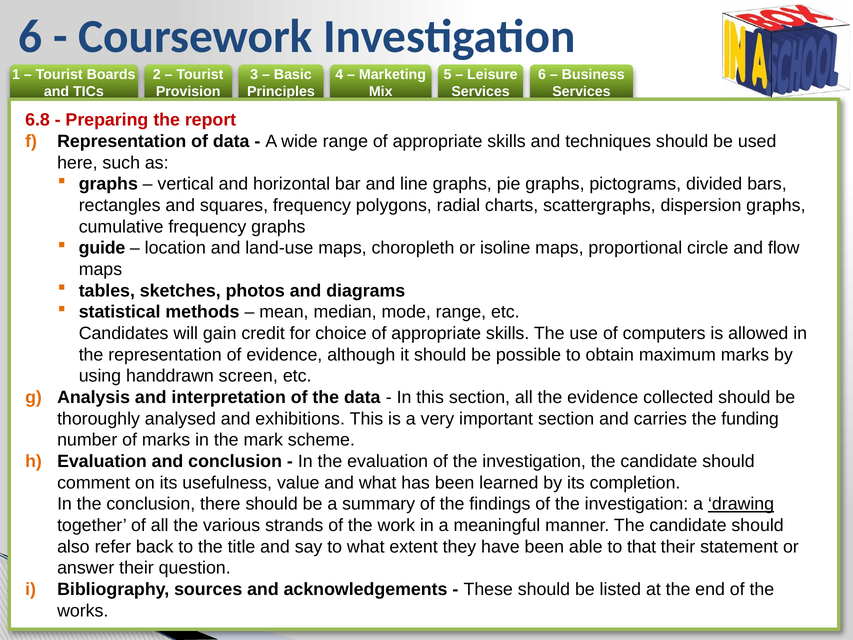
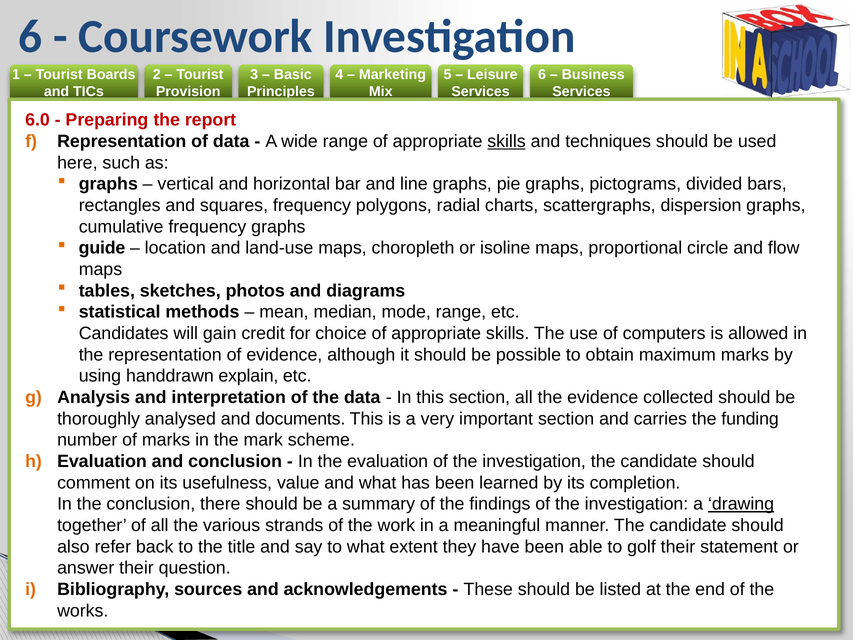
6.8: 6.8 -> 6.0 (37, 120)
skills underline: none -> present (507, 141)
screen: screen -> explain (248, 376)
exhibitions: exhibitions -> documents (300, 419)
that: that -> golf (642, 547)
